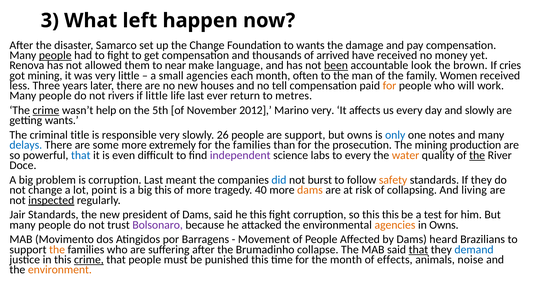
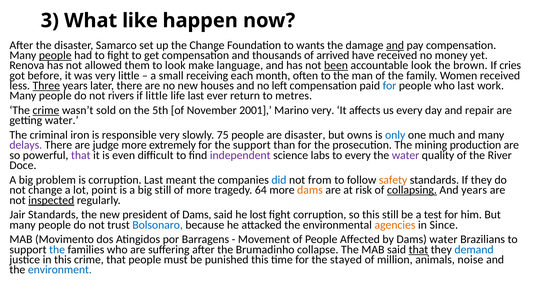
left: left -> like (140, 21)
and underline: none -> present (395, 45)
to near: near -> look (175, 65)
got mining: mining -> before (45, 75)
small agencies: agencies -> receiving (207, 75)
Three underline: none -> present (46, 85)
tell: tell -> left (280, 85)
for colour: orange -> blue (389, 85)
who will: will -> last (466, 85)
help: help -> sold (106, 110)
2012: 2012 -> 2001 (256, 110)
and slowly: slowly -> repair (479, 110)
getting wants: wants -> water (62, 120)
title: title -> iron (80, 135)
26: 26 -> 75 (223, 135)
are support: support -> disaster (305, 135)
notes: notes -> much (442, 135)
delays colour: blue -> purple (26, 145)
some: some -> judge (106, 145)
for the families: families -> support (252, 145)
that colour: blue -> purple (81, 155)
water colour: orange -> purple (406, 155)
the underline: present -> none (477, 155)
burst: burst -> from (320, 180)
big this: this -> still (163, 190)
40: 40 -> 64 (261, 190)
collapsing underline: none -> present (412, 190)
And living: living -> years (474, 190)
he this: this -> lost (258, 214)
this this: this -> still (390, 214)
Bolsonaro colour: purple -> blue (158, 224)
in Owns: Owns -> Since (444, 224)
Dams heard: heard -> water (443, 239)
the colour: orange -> blue (57, 249)
crime underline: present -> none (89, 259)
the month: month -> stayed (346, 259)
effects: effects -> million (395, 259)
environment colour: orange -> blue (60, 269)
